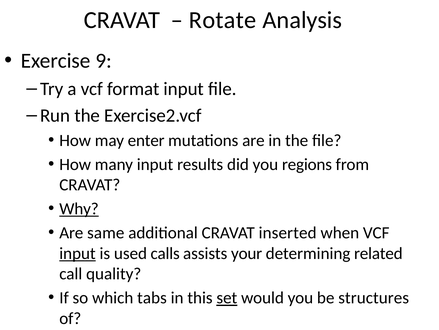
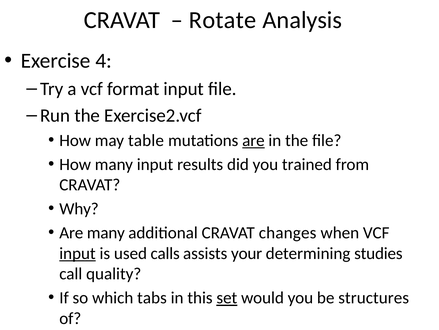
9: 9 -> 4 (104, 61)
enter: enter -> table (146, 140)
are underline: none -> present (253, 140)
regions: regions -> trained (307, 164)
Why underline: present -> none (79, 208)
Are same: same -> many (106, 232)
inserted: inserted -> changes (288, 232)
related: related -> studies (378, 253)
